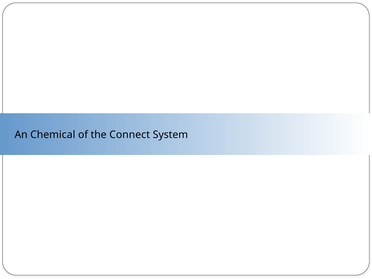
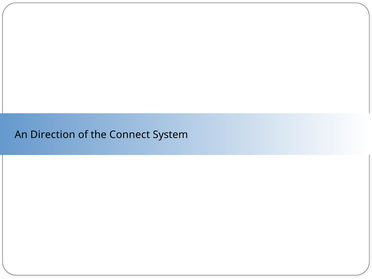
Chemical: Chemical -> Direction (53, 135)
